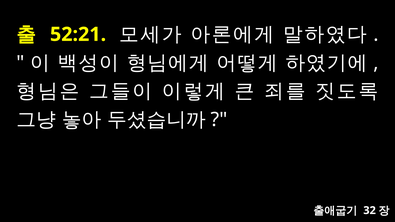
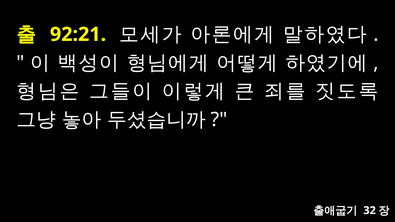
52:21: 52:21 -> 92:21 (78, 34)
